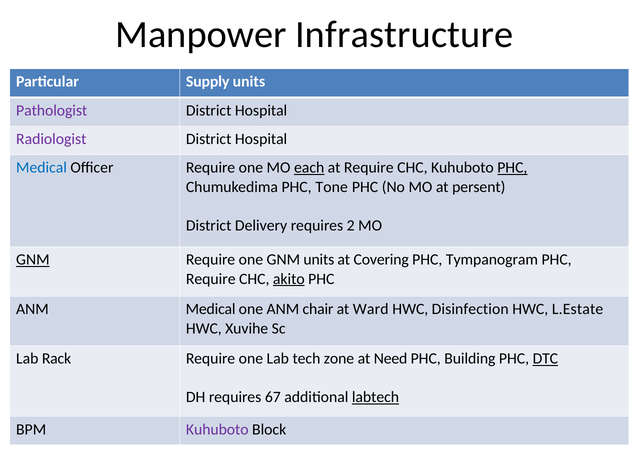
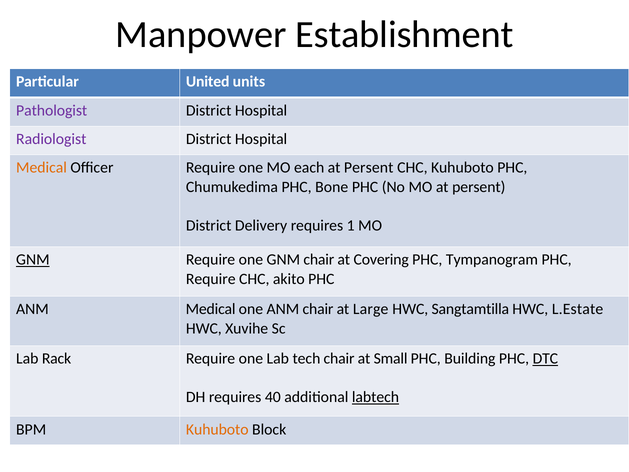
Infrastructure: Infrastructure -> Establishment (404, 35)
Supply: Supply -> United (208, 82)
Medical colour: blue -> orange (42, 168)
each underline: present -> none (309, 168)
Require: Require -> Persent (369, 168)
PHC underline: present -> none (512, 168)
Tone: Tone -> Bone (332, 187)
2: 2 -> 1 (351, 225)
GNM units: units -> chair (319, 260)
akito underline: present -> none (289, 279)
Ward: Ward -> Large (371, 309)
Disinfection: Disinfection -> Sangtamtilla (470, 309)
tech zone: zone -> chair (339, 358)
Need: Need -> Small (391, 358)
67: 67 -> 40 (273, 397)
Kuhuboto colour: purple -> orange (217, 429)
